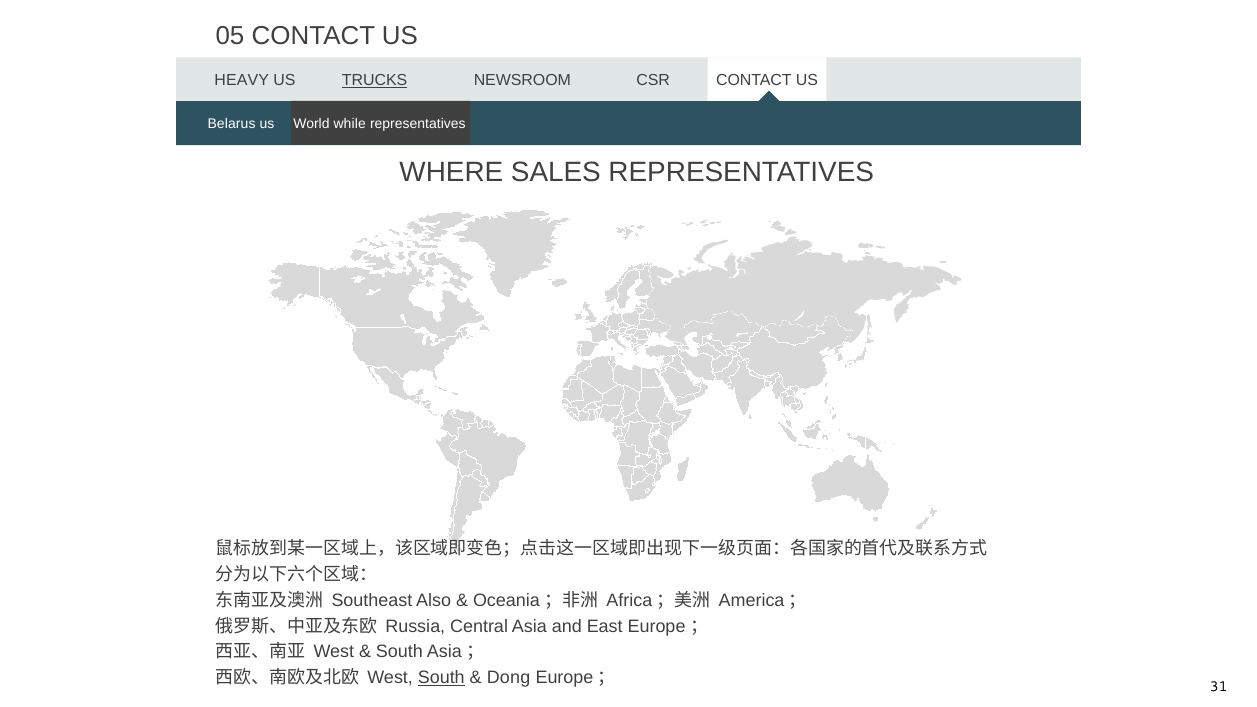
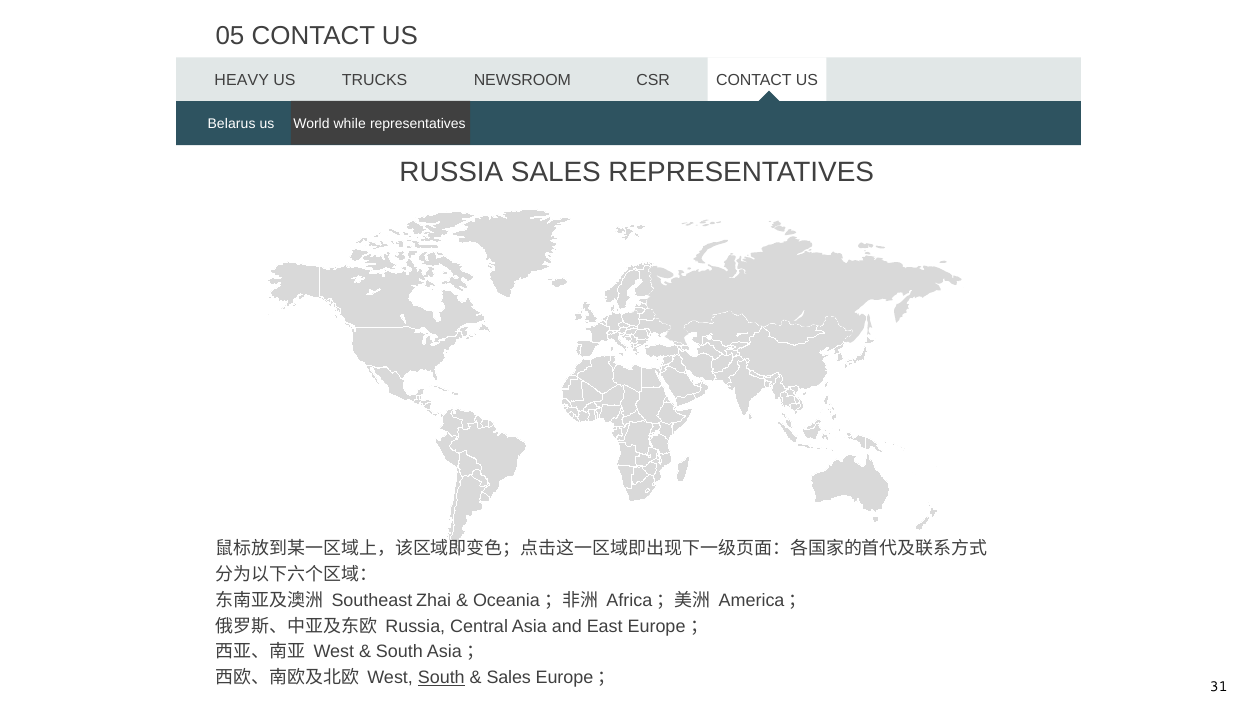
TRUCKS underline: present -> none (375, 80)
WHERE: WHERE -> RUSSIA (451, 172)
Also: Also -> Zhai (434, 600)
Dong: Dong -> Sales (509, 678)
